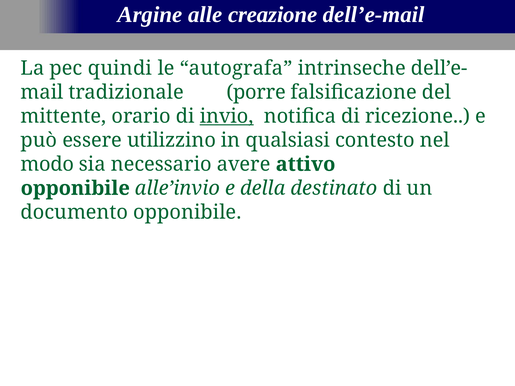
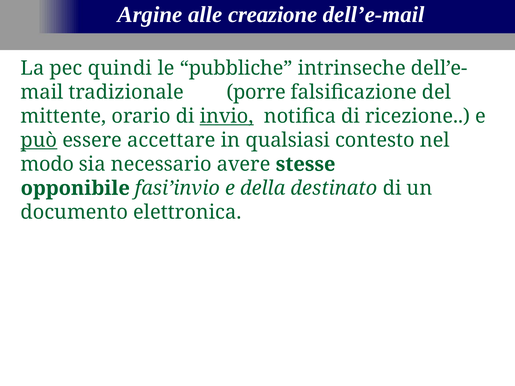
autografa: autografa -> pubbliche (236, 68)
può underline: none -> present (39, 140)
utilizzino: utilizzino -> accettare (171, 140)
attivo: attivo -> stesse (306, 164)
alle’invio: alle’invio -> fasi’invio (177, 188)
documento opponibile: opponibile -> elettronica (187, 212)
